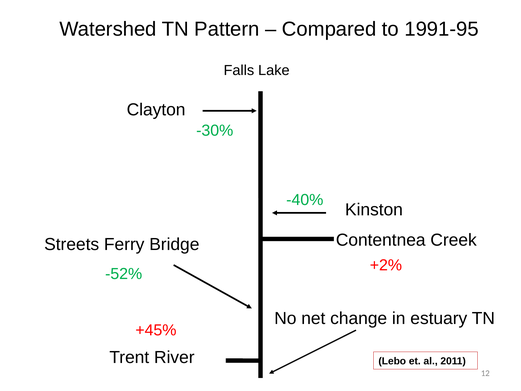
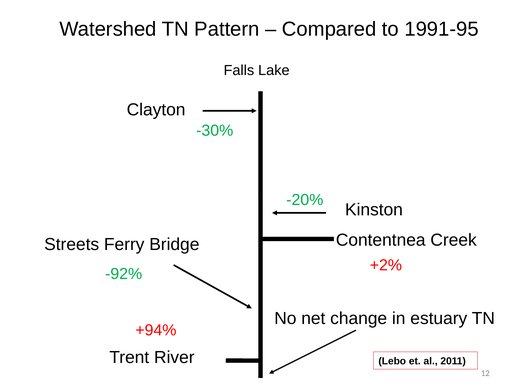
-40%: -40% -> -20% (305, 200)
-52%: -52% -> -92% (124, 274)
+45%: +45% -> +94% (156, 330)
